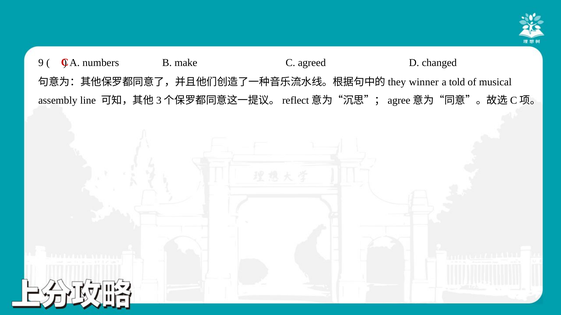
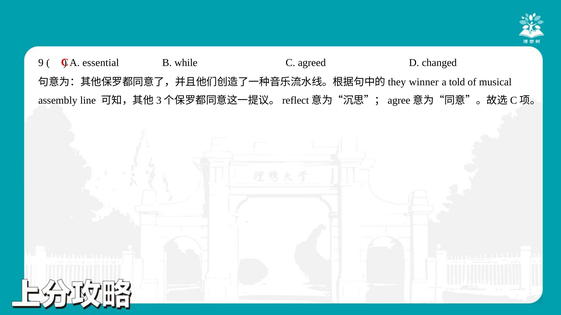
numbers: numbers -> essential (101, 63)
make: make -> while (186, 63)
